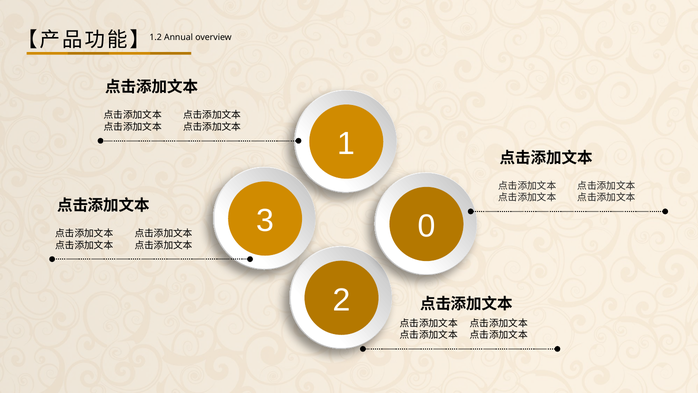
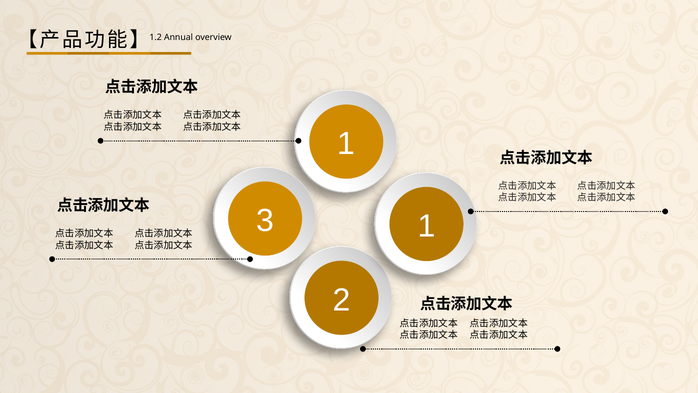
3 0: 0 -> 1 (426, 226)
